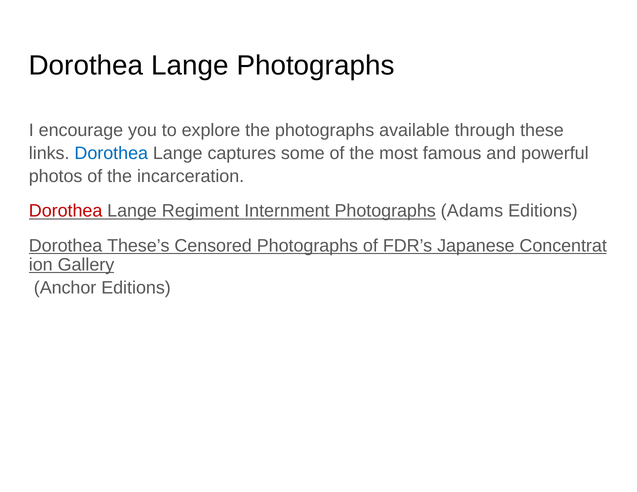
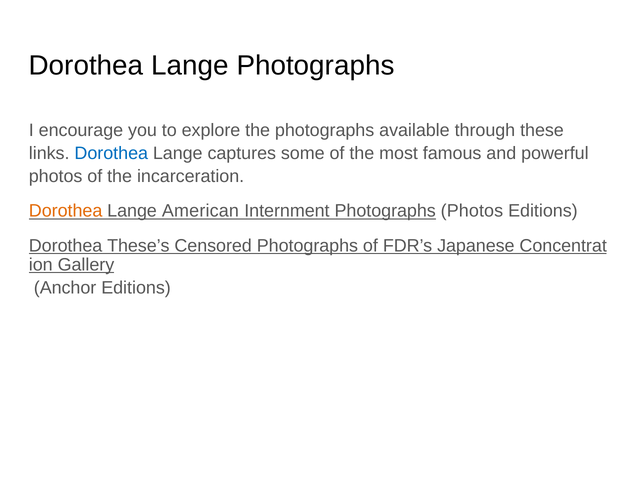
Dorothea colour: red -> orange (66, 211)
Regiment: Regiment -> American (200, 211)
Photographs Adams: Adams -> Photos (472, 211)
